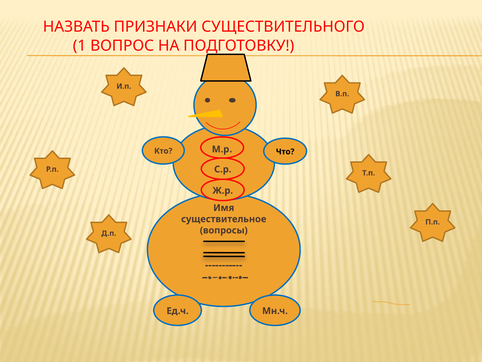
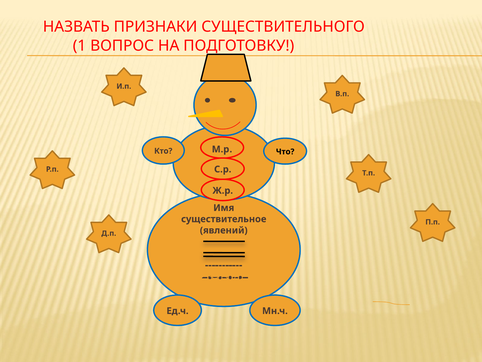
вопросы: вопросы -> явлений (224, 230)
